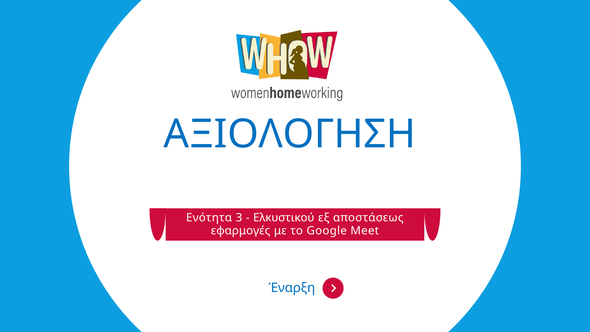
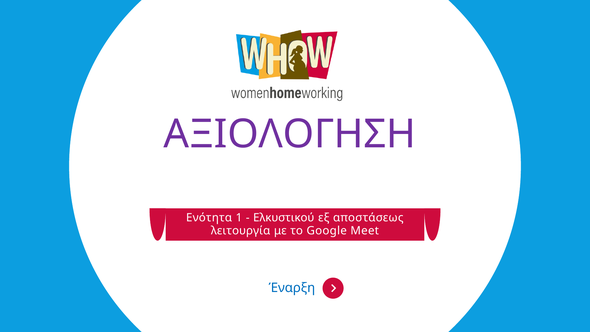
ΑΞΙΟΛΟΓΗΣΗ colour: blue -> purple (290, 134)
3: 3 -> 1 (239, 218)
εφαρμογές: εφαρμογές -> λειτουργία (241, 231)
